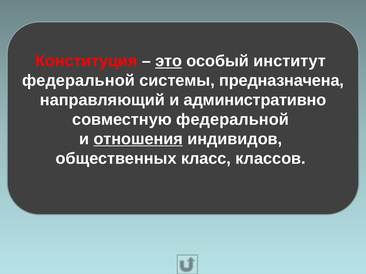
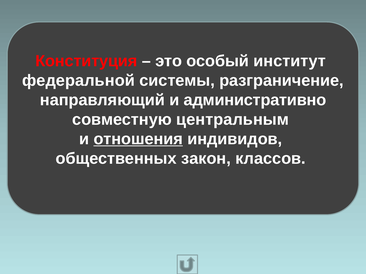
это underline: present -> none (169, 61)
предназначена: предназначена -> разграничение (282, 81)
совместную федеральной: федеральной -> центральным (233, 120)
класс: класс -> закон (206, 159)
